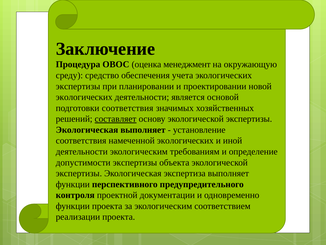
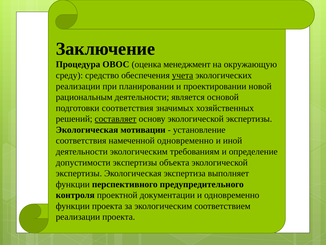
учета underline: none -> present (183, 75)
экспертизы: экспертизы -> реализации (78, 86)
экологических: экологических -> рациональным (84, 97)
Экологическая выполняет: выполняет -> мотивации (143, 130)
намеченной экологических: экологических -> одновременно (185, 140)
